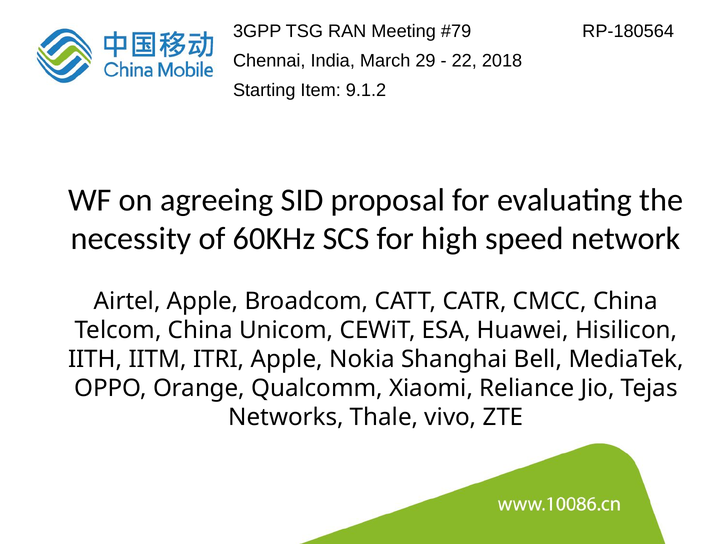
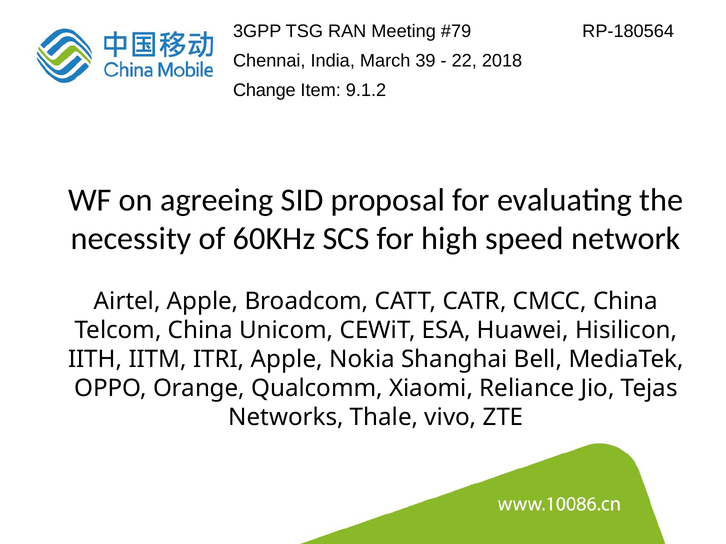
29: 29 -> 39 (425, 61)
Starting: Starting -> Change (264, 91)
